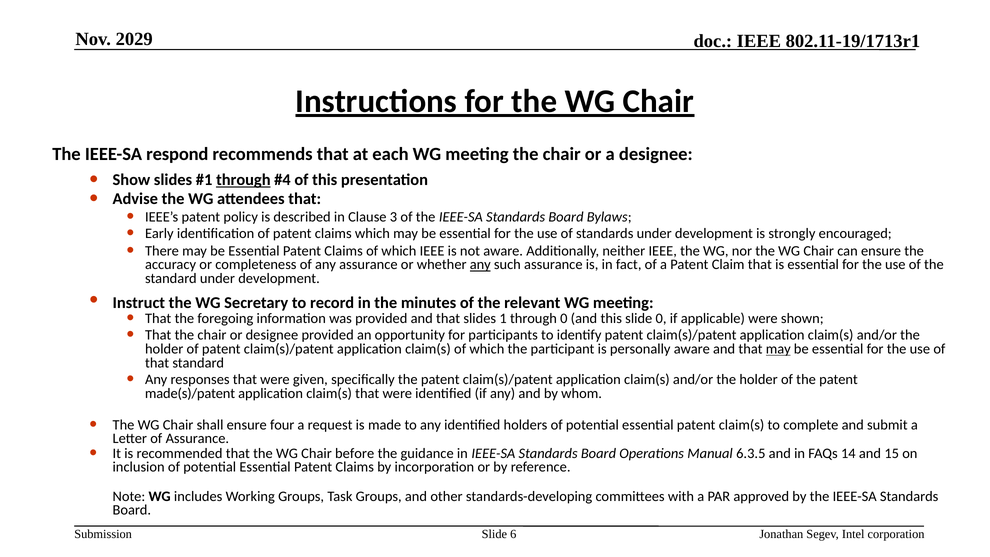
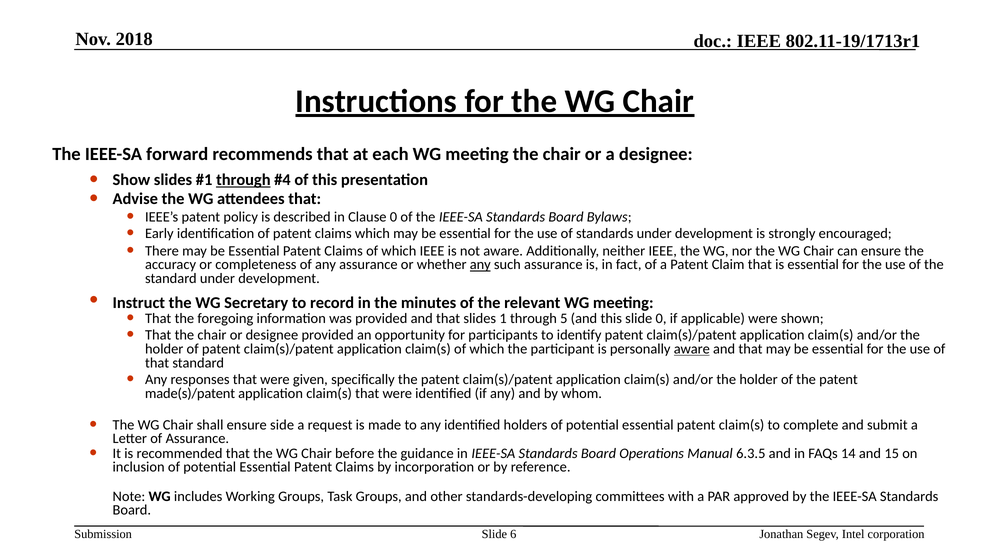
2029: 2029 -> 2018 (134, 39)
respond: respond -> forward (177, 154)
Clause 3: 3 -> 0 (394, 217)
through 0: 0 -> 5 (564, 318)
aware underline: none -> present (692, 349)
may underline: present -> none (778, 349)
four: four -> side (282, 425)
